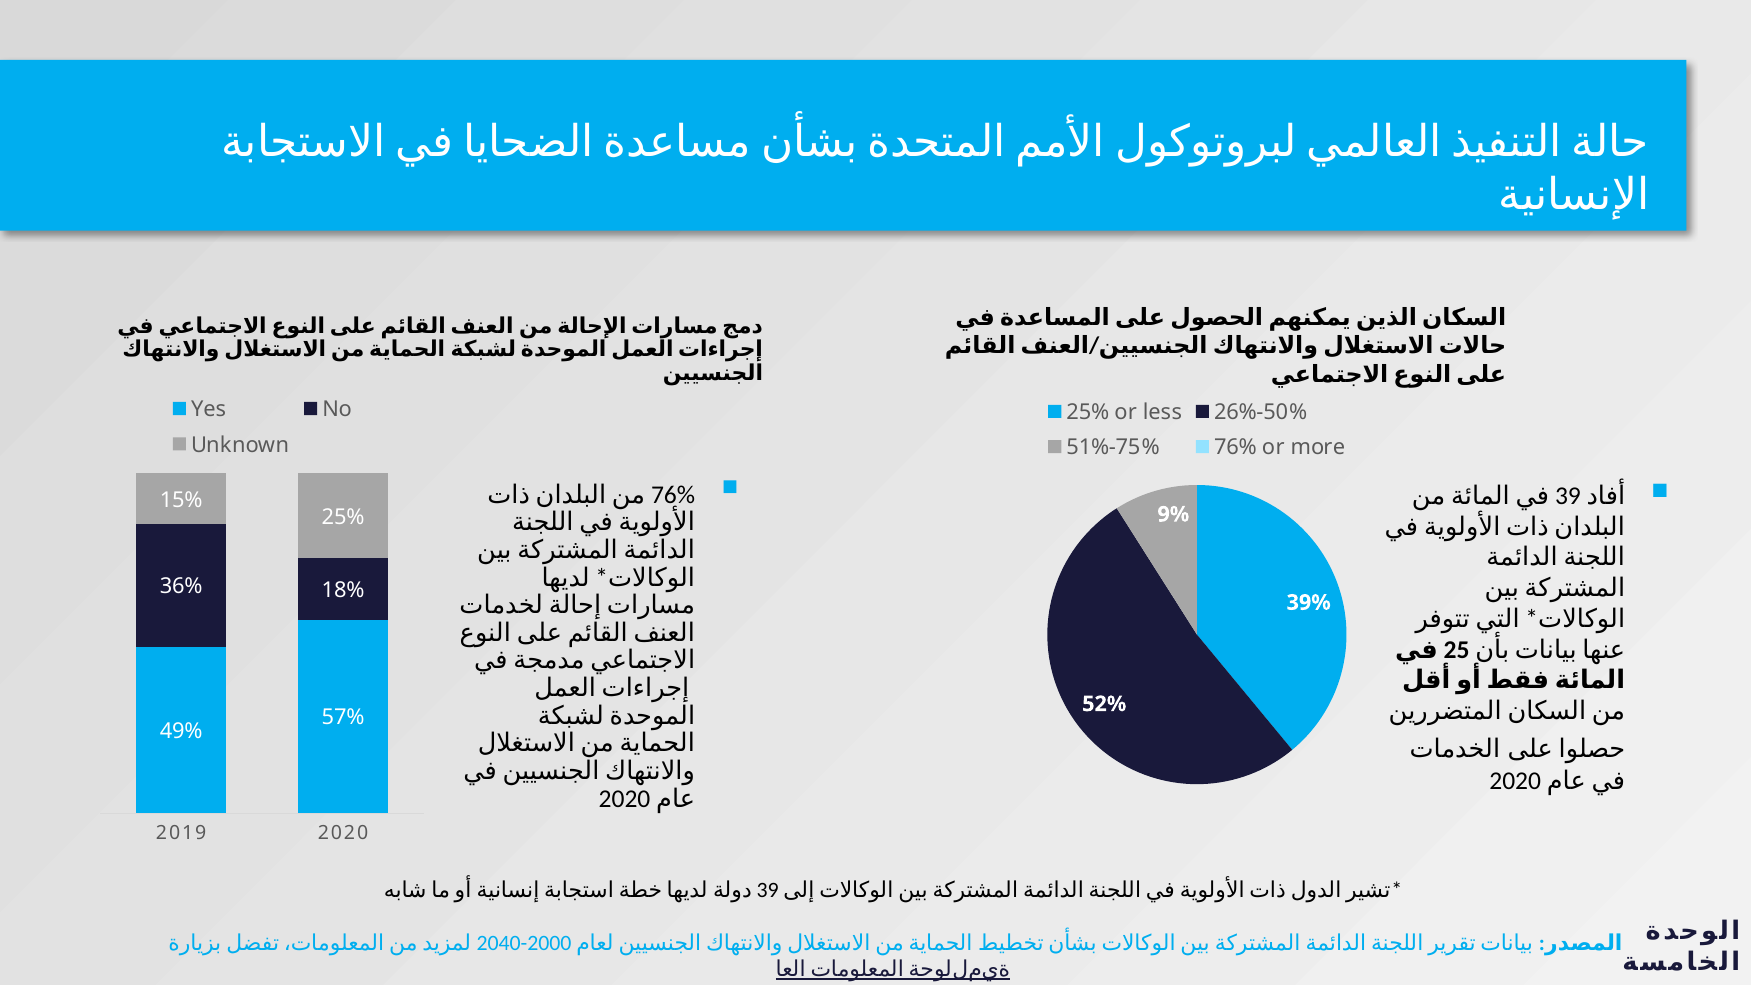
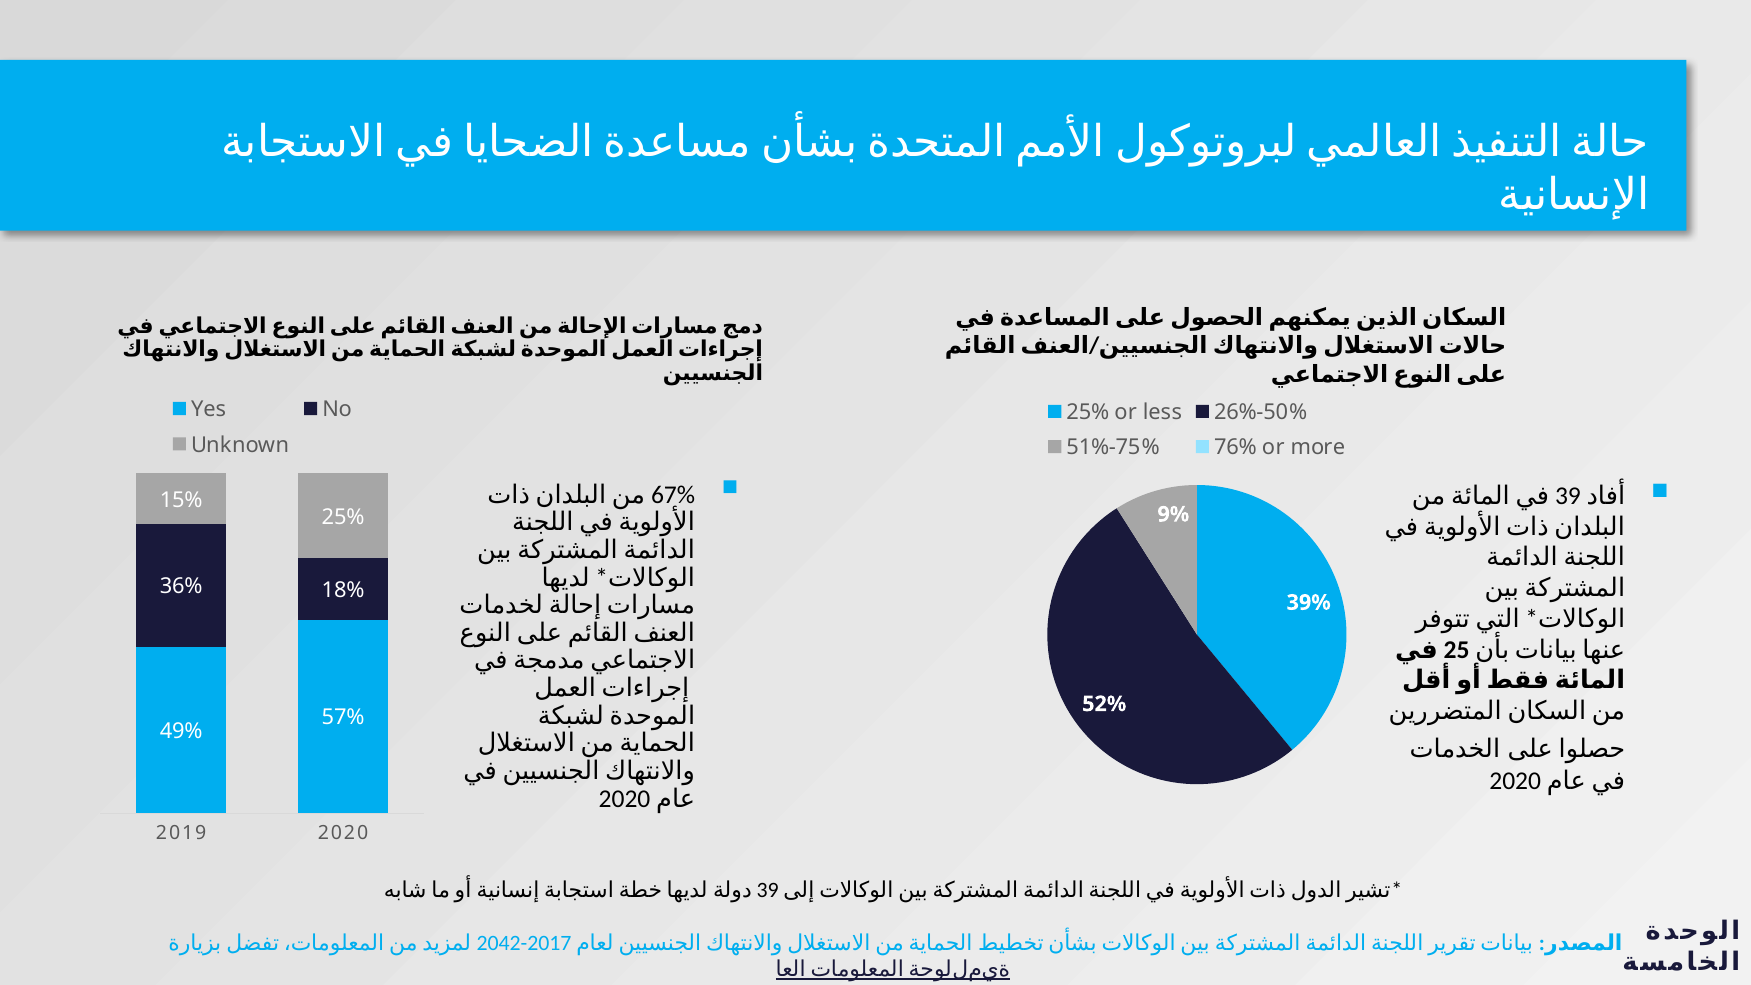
76%: 76% -> 67% (673, 495)
2040: 2040 -> 2042 (499, 943)
2000: 2000 -> 2017 (549, 943)
